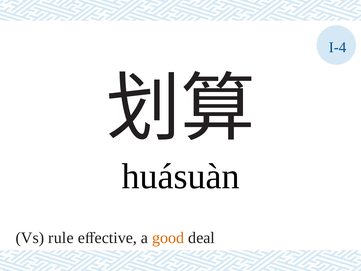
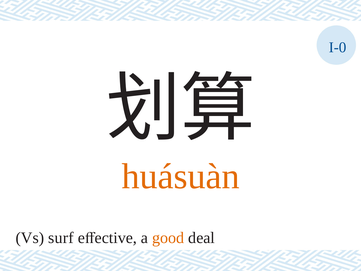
I-4: I-4 -> I-0 (338, 47)
huásuàn colour: black -> orange (181, 176)
rule: rule -> surf (61, 238)
